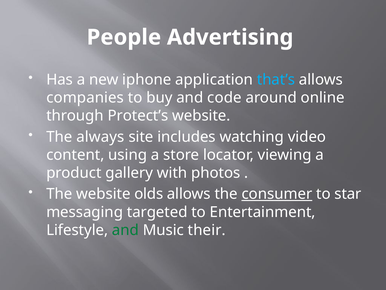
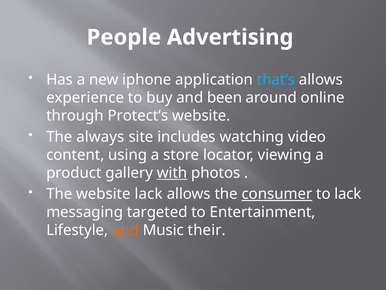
companies: companies -> experience (85, 98)
code: code -> been (225, 98)
with underline: none -> present (172, 173)
website olds: olds -> lack (149, 194)
to star: star -> lack (348, 194)
and colour: green -> orange (125, 230)
